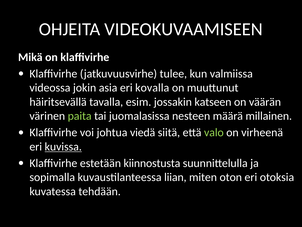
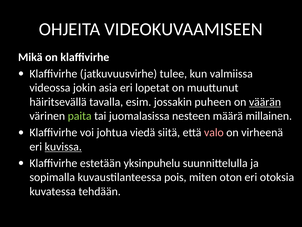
kovalla: kovalla -> lopetat (152, 88)
katseen: katseen -> puheen (213, 102)
väärän underline: none -> present (265, 102)
valo colour: light green -> pink (214, 132)
kiinnostusta: kiinnostusta -> yksinpuhelu (152, 163)
liian: liian -> pois (175, 177)
